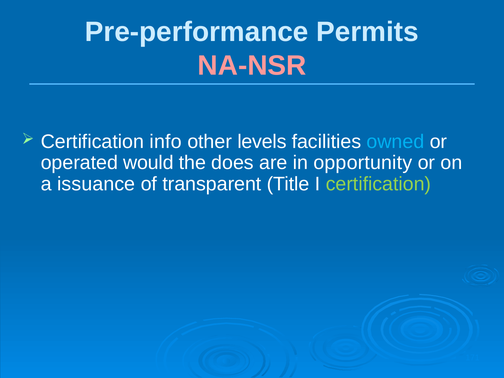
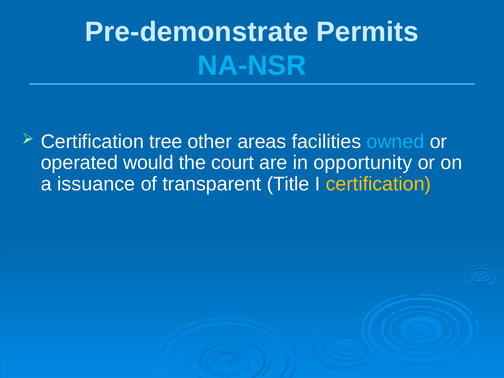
Pre-performance: Pre-performance -> Pre-demonstrate (197, 32)
NA-NSR colour: pink -> light blue (252, 65)
info: info -> tree (166, 142)
levels: levels -> areas (262, 142)
does: does -> court (233, 163)
certification colour: light green -> yellow (378, 184)
